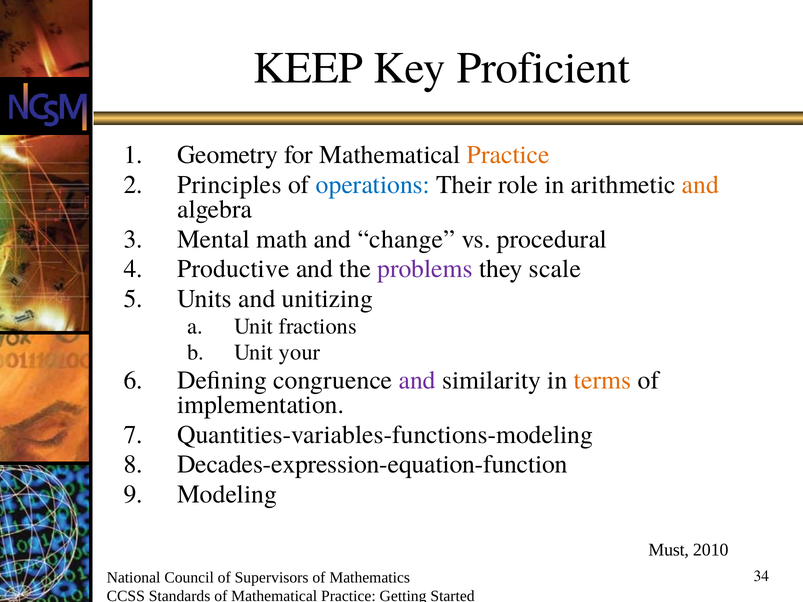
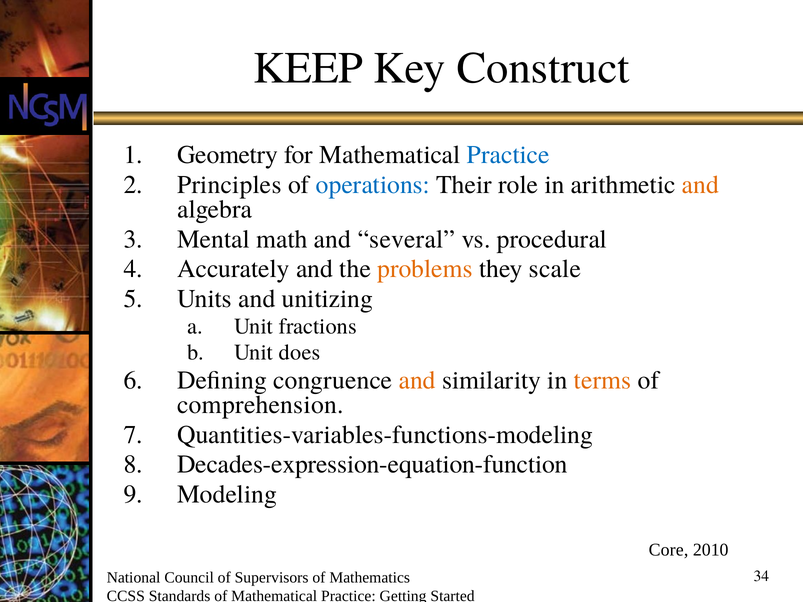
Proficient: Proficient -> Construct (543, 68)
Practice colour: orange -> blue (508, 155)
change: change -> several (406, 239)
Productive: Productive -> Accurately (233, 269)
problems colour: purple -> orange (425, 269)
your: your -> does (300, 352)
and colour: purple -> orange (417, 380)
implementation: implementation -> comprehension (260, 405)
Must: Must -> Core (668, 550)
